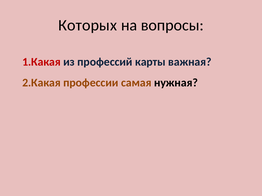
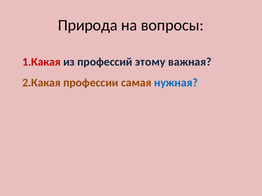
Которых: Которых -> Природа (88, 25)
карты: карты -> этому (150, 62)
нужная colour: black -> blue (176, 83)
